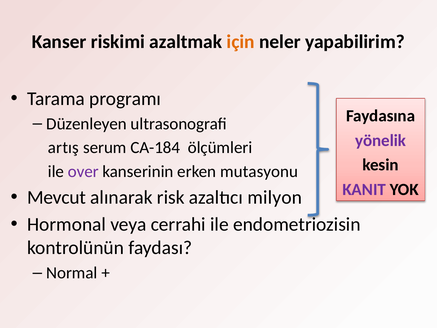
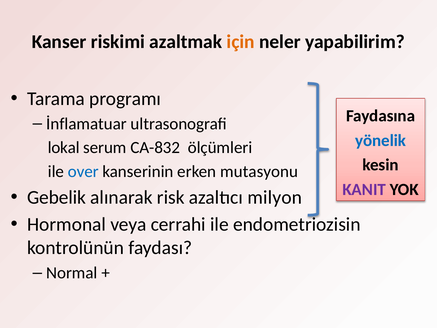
Düzenleyen: Düzenleyen -> İnflamatuar (87, 124)
yönelik colour: purple -> blue (381, 140)
artış: artış -> lokal (64, 147)
CA-184: CA-184 -> CA-832 (155, 147)
over colour: purple -> blue (83, 171)
Mevcut: Mevcut -> Gebelik (57, 197)
